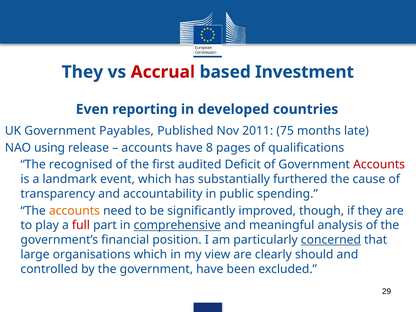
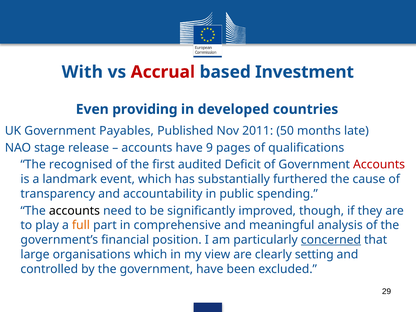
They: They -> With (82, 72)
reporting: reporting -> providing (145, 109)
75: 75 -> 50 (285, 131)
using: using -> stage (50, 148)
8: 8 -> 9 (209, 148)
accounts colour: orange -> black (74, 211)
full colour: red -> orange (81, 225)
comprehensive underline: present -> none (177, 225)
should: should -> setting (314, 254)
